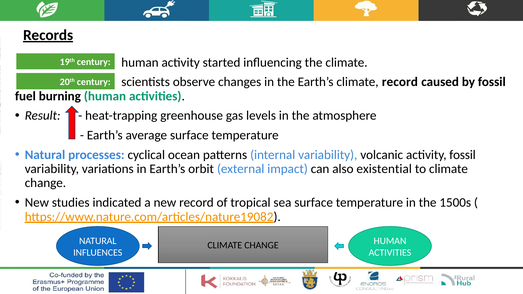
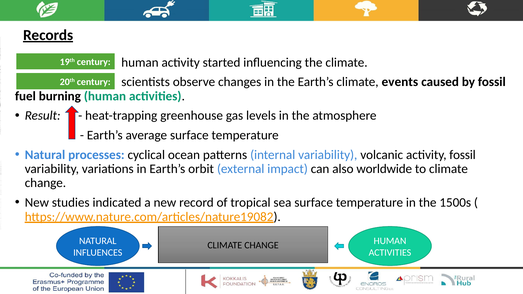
climate record: record -> events (400, 82)
existential: existential -> worldwide (384, 169)
